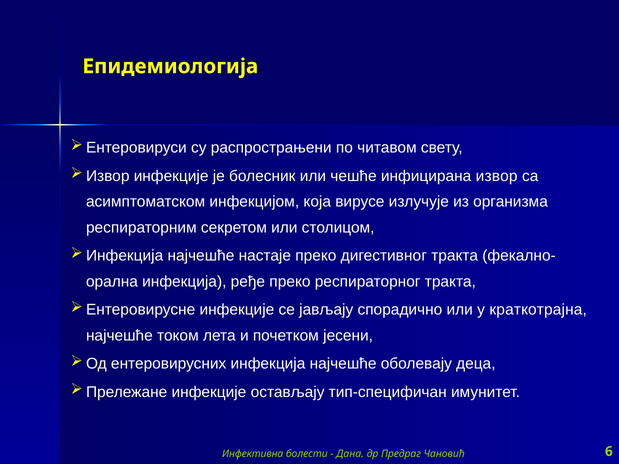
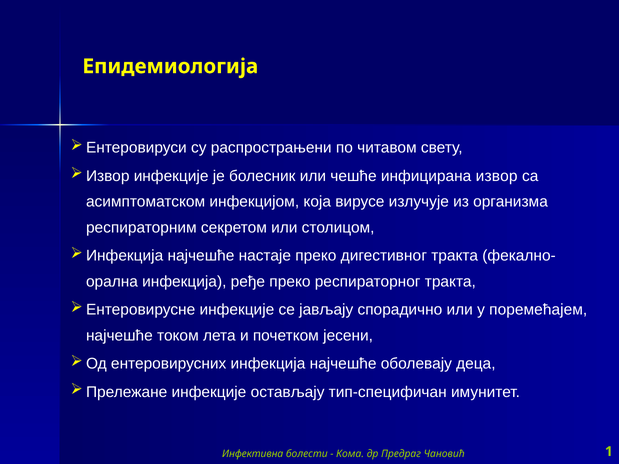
краткотрајна: краткотрајна -> поремећајем (538, 310)
Дана: Дана -> Кома (350, 454)
6: 6 -> 1 (609, 452)
